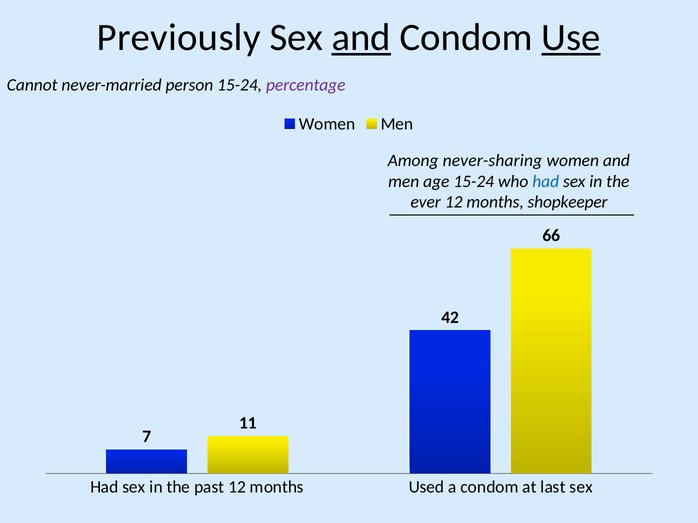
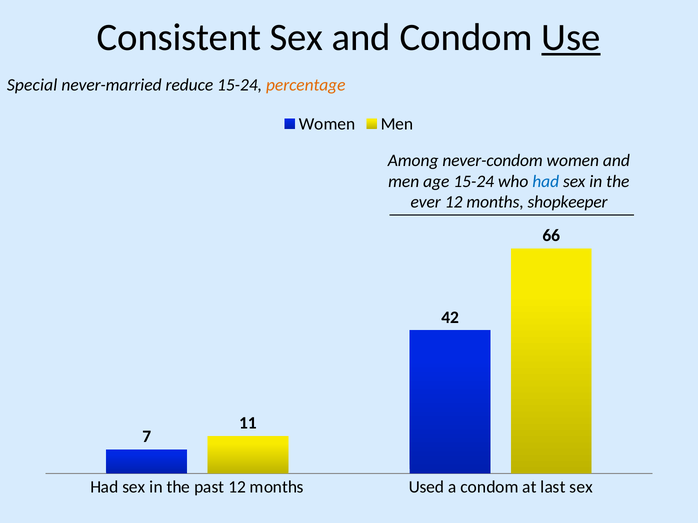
Previously: Previously -> Consistent (179, 38)
and underline: present -> none (361, 38)
Cannot: Cannot -> Special (32, 85)
person: person -> reduce (189, 85)
percentage colour: purple -> orange (306, 85)
never-sharing: never-sharing -> never-condom (493, 161)
